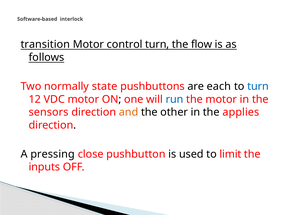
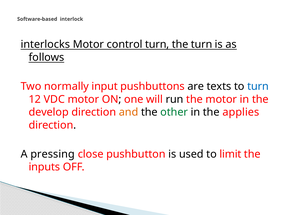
transition: transition -> interlocks (45, 45)
the flow: flow -> turn (202, 45)
state: state -> input (105, 86)
each: each -> texts (219, 86)
run colour: blue -> black (175, 99)
sensors: sensors -> develop (49, 112)
other colour: black -> green (174, 112)
